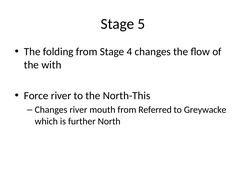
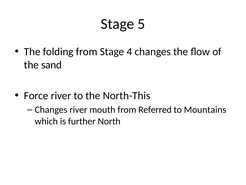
with: with -> sand (52, 65)
Greywacke: Greywacke -> Mountains (205, 109)
